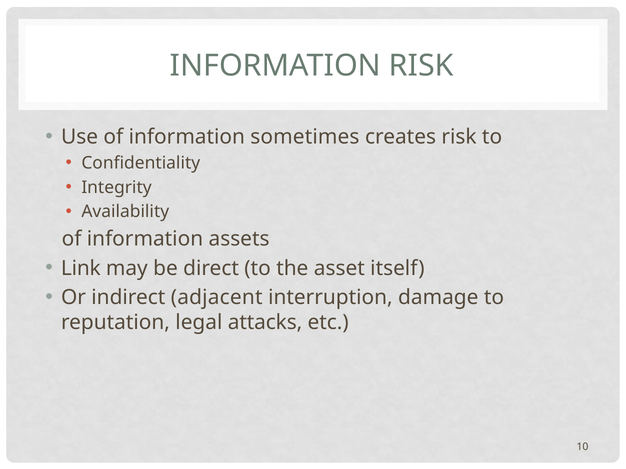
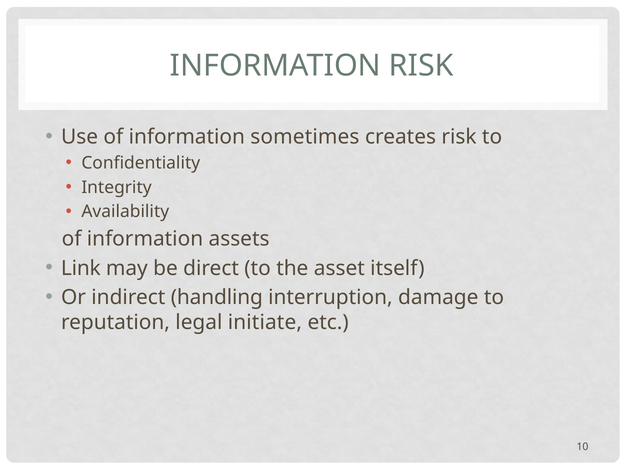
adjacent: adjacent -> handling (217, 298)
attacks: attacks -> initiate (265, 323)
